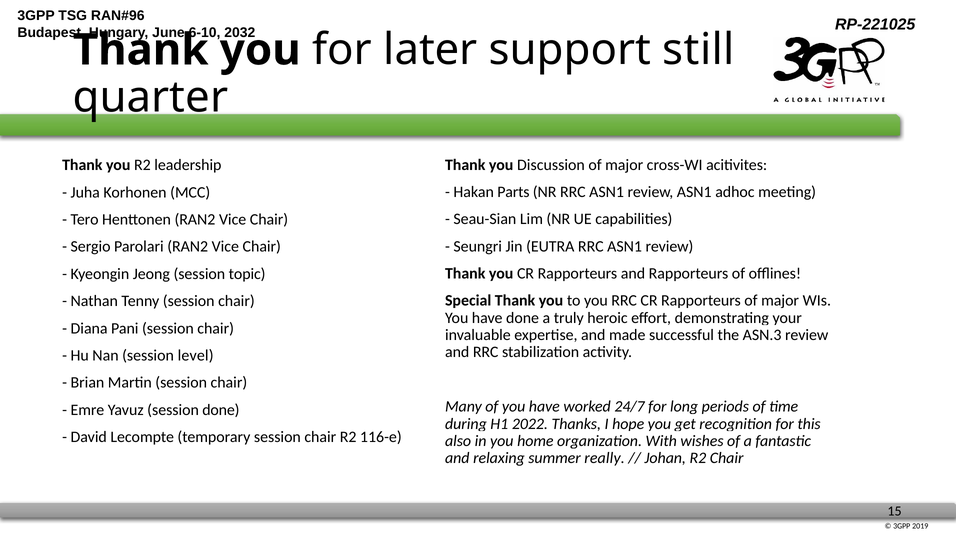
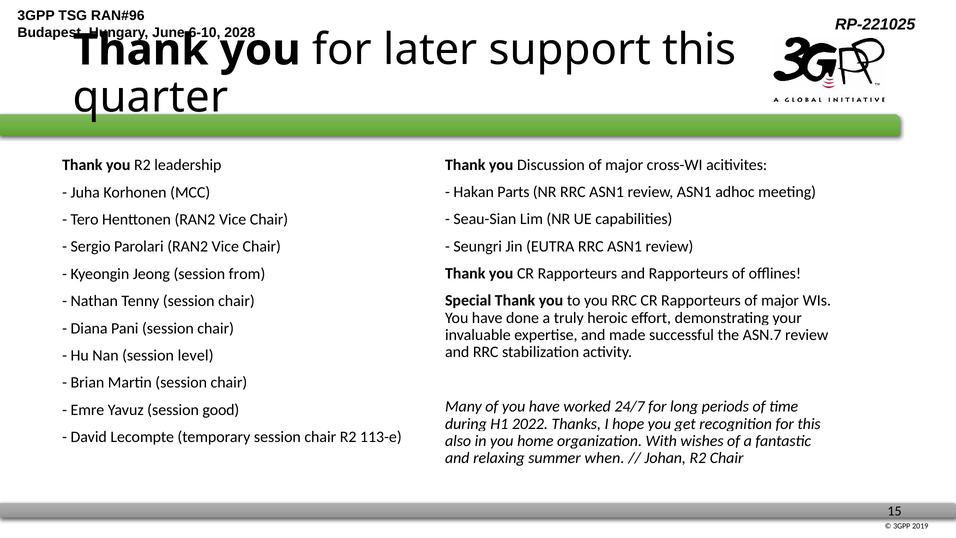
2032: 2032 -> 2028 (240, 32)
support still: still -> this (699, 50)
topic: topic -> from (247, 274)
ASN.3: ASN.3 -> ASN.7 (762, 335)
session done: done -> good (221, 410)
116-e: 116-e -> 113-e (381, 437)
really: really -> when (605, 458)
